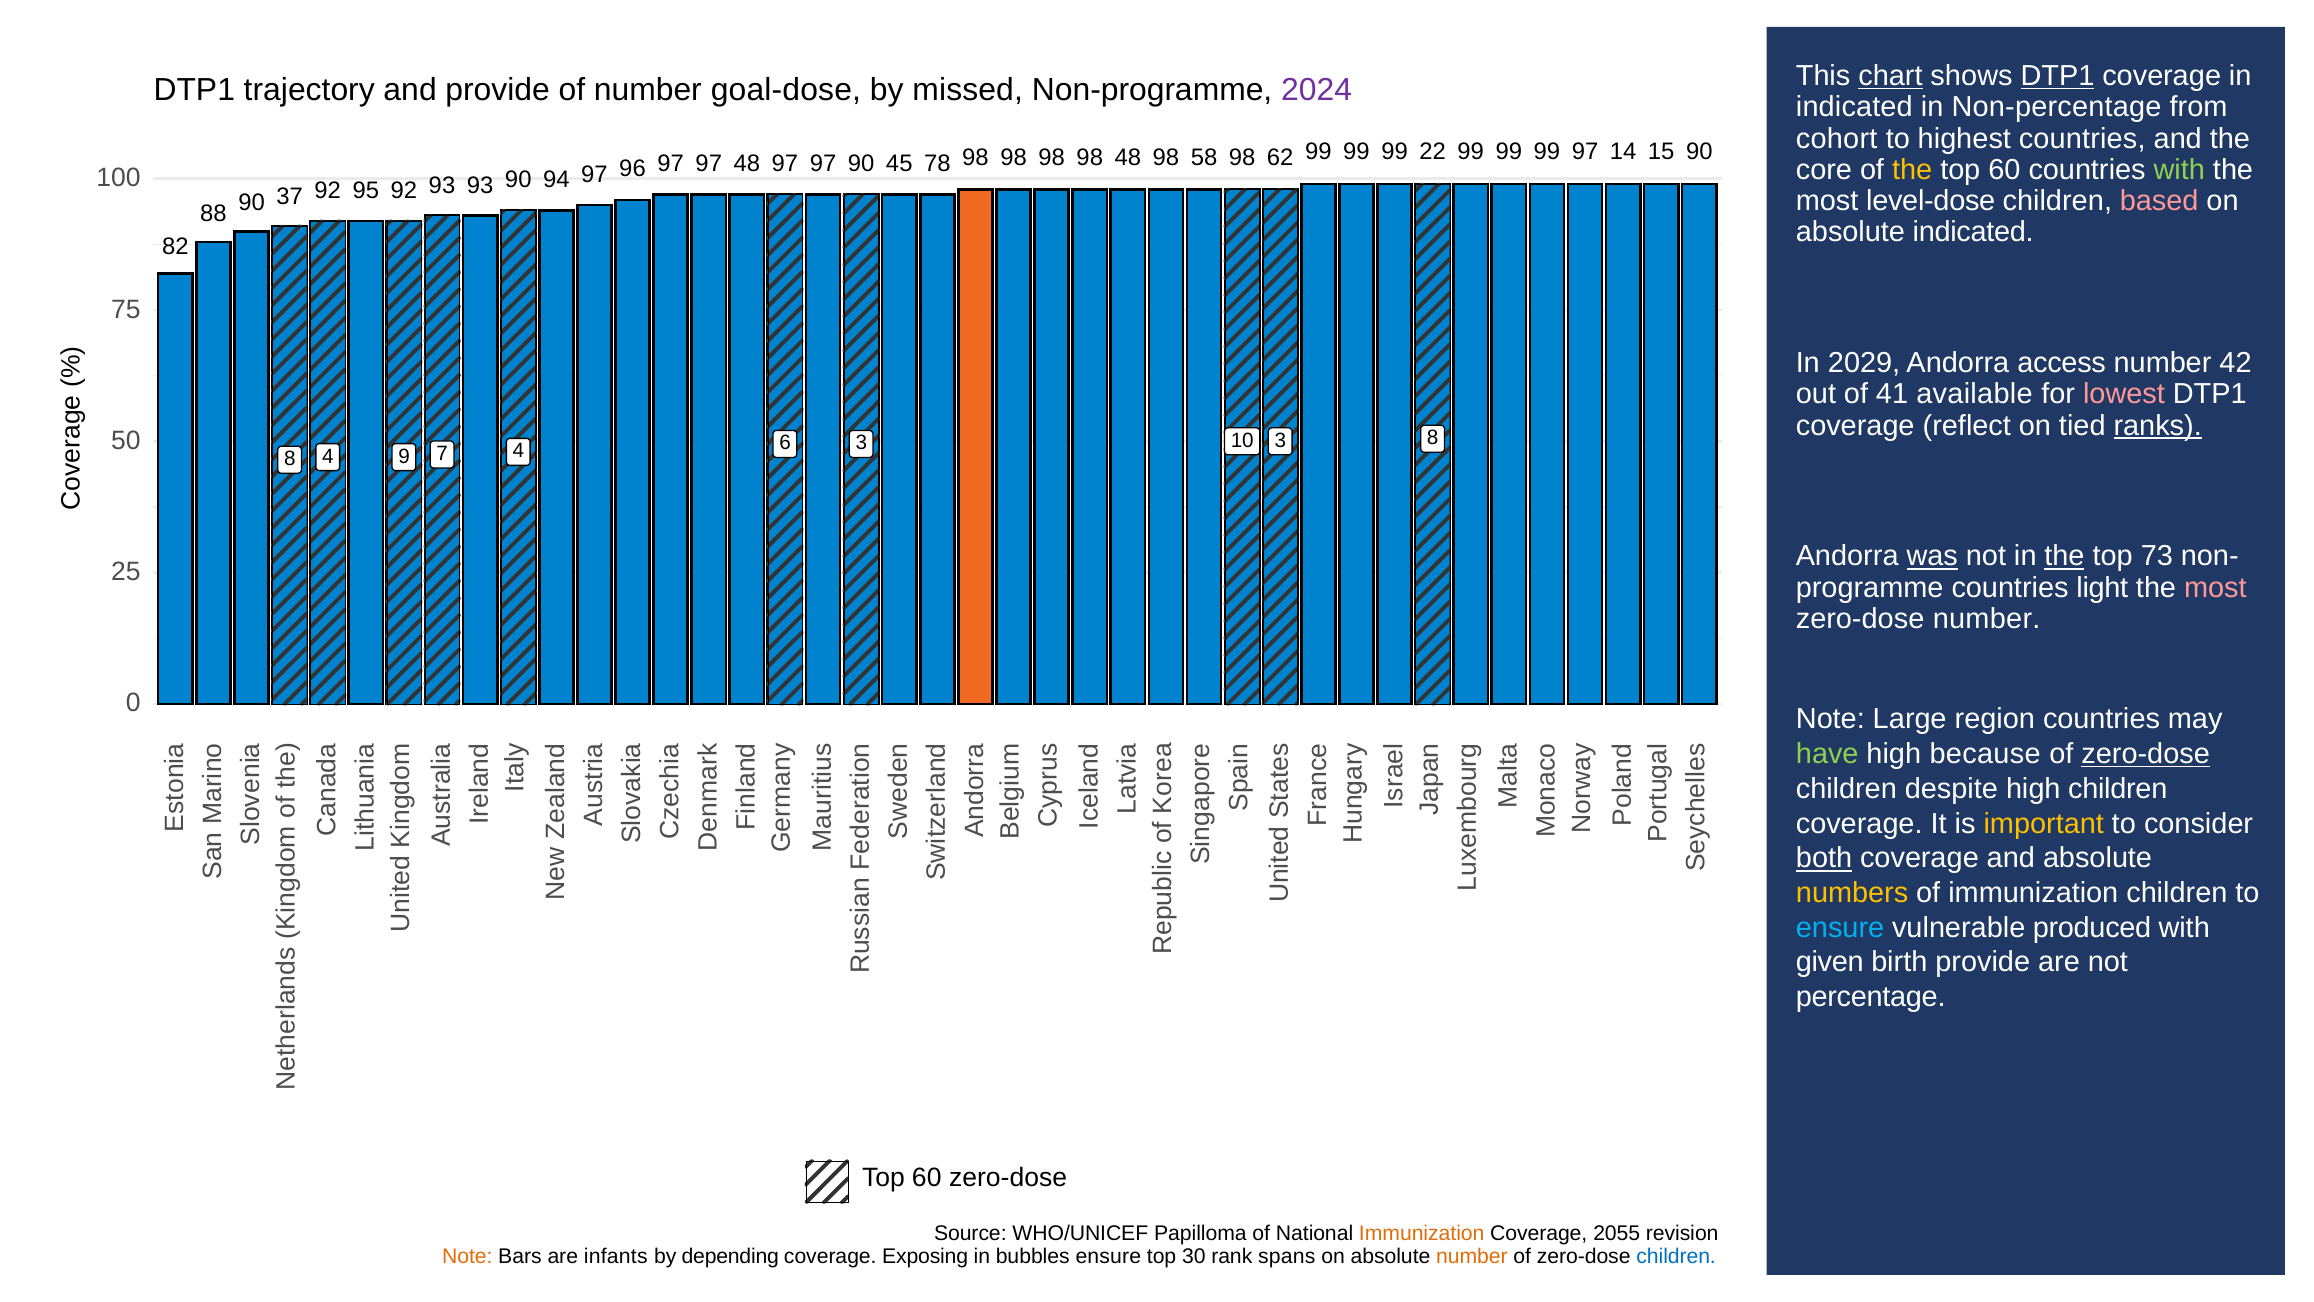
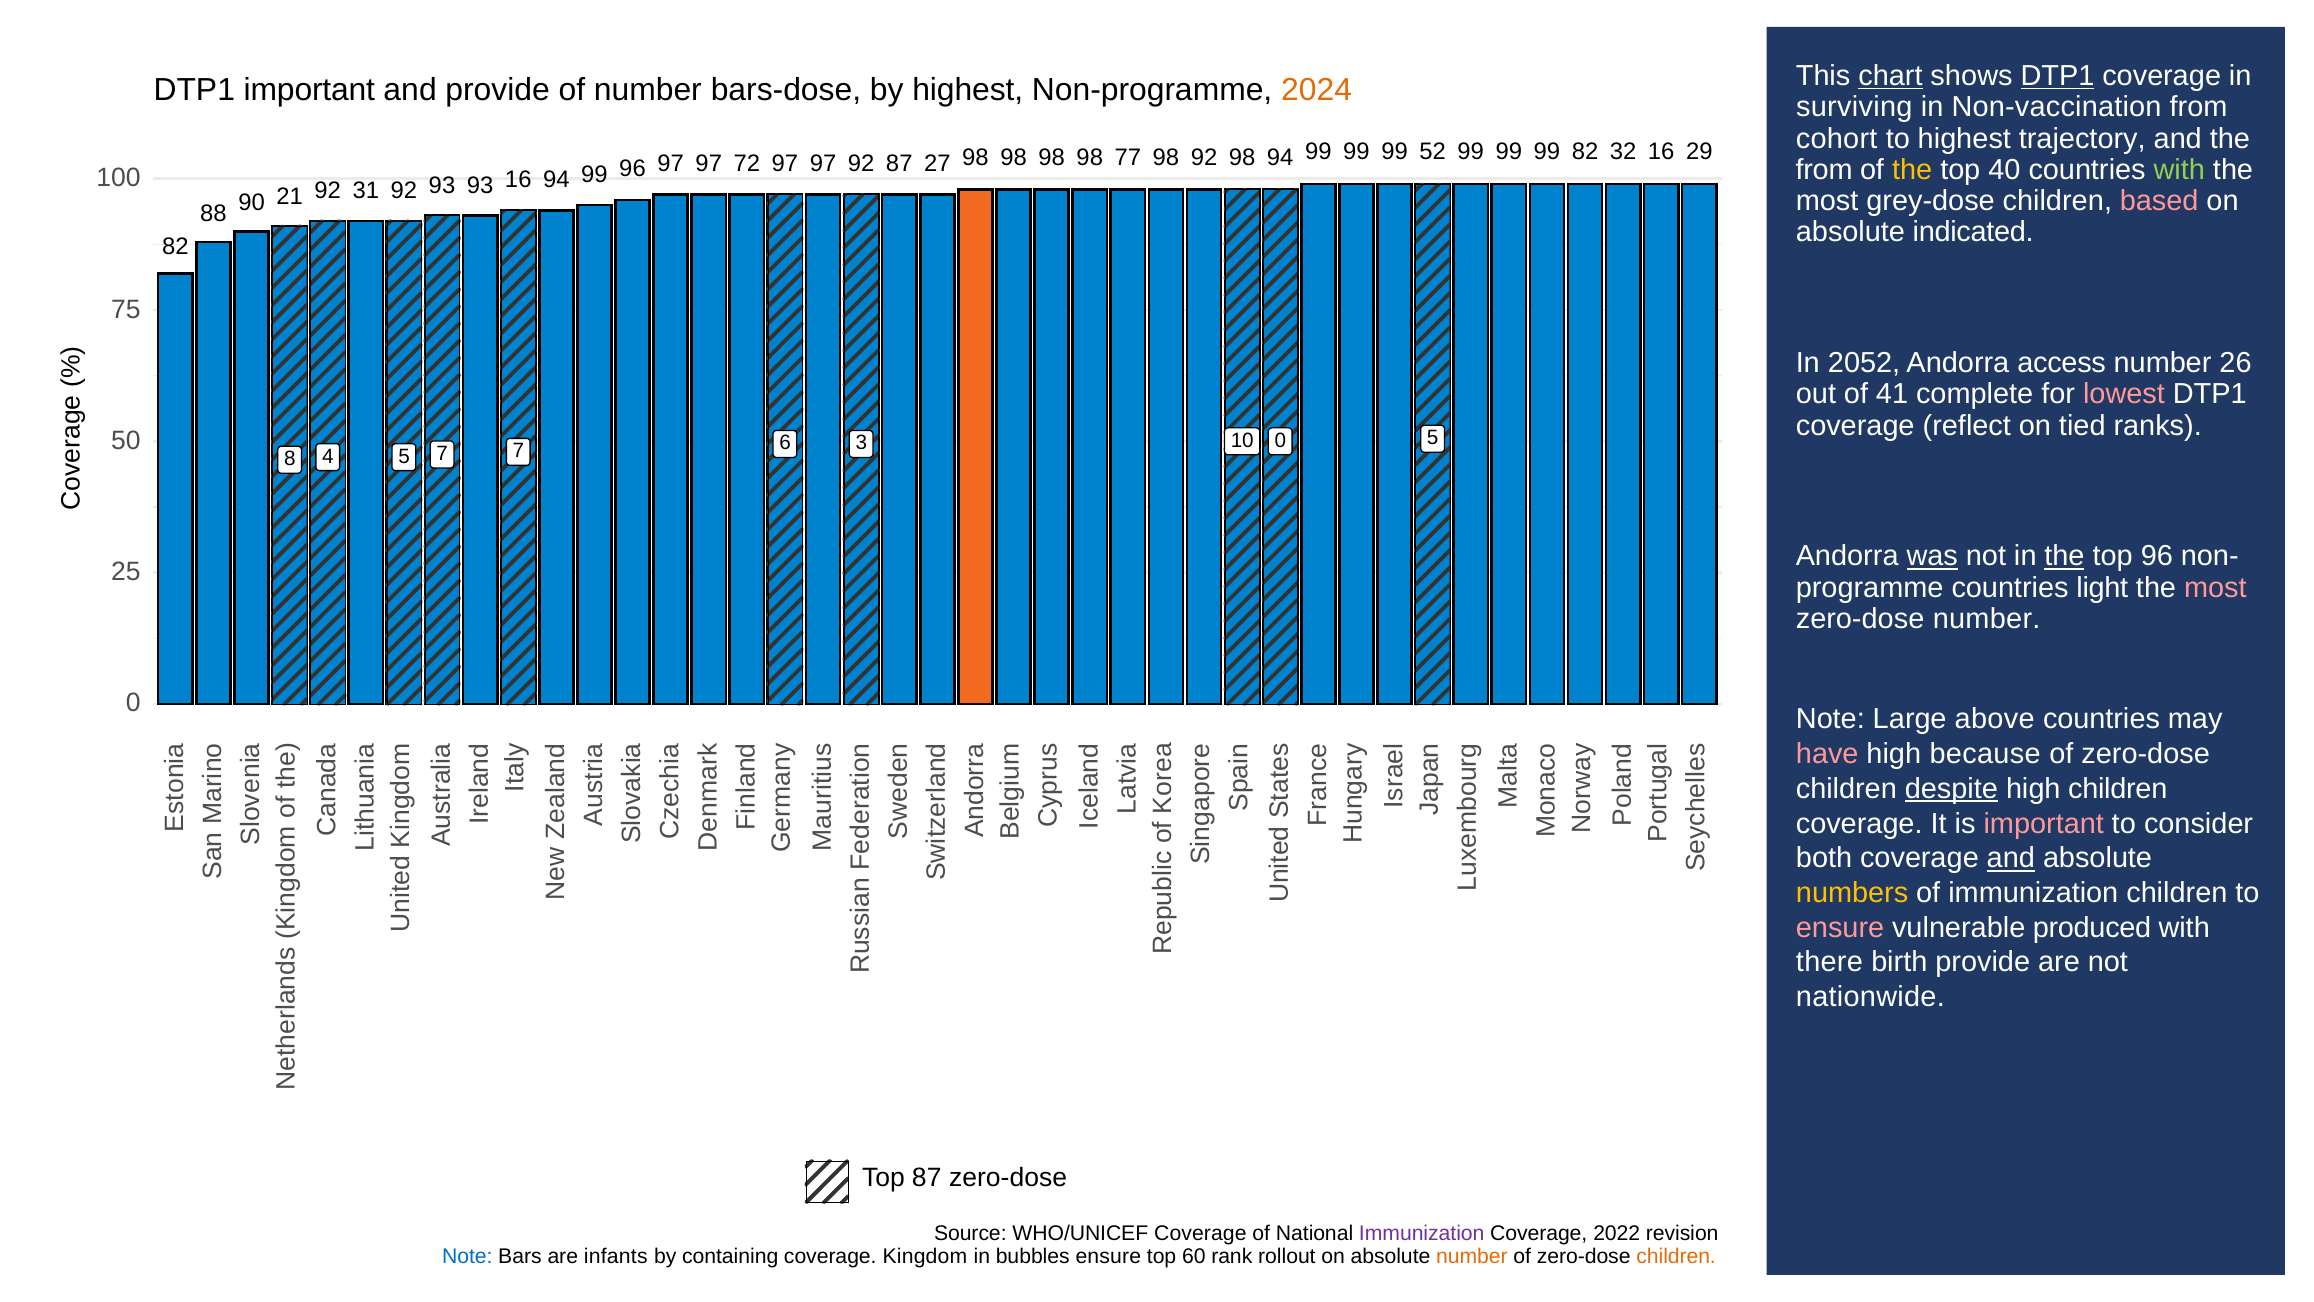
DTP1 trajectory: trajectory -> important (309, 90)
goal-dose: goal-dose -> bars-dose (786, 90)
by missed: missed -> highest (968, 90)
2024 colour: purple -> orange (1317, 90)
indicated: indicated -> surviving (1854, 107)
Non-percentage: Non-percentage -> Non-vaccination (2057, 107)
highest countries: countries -> trajectory (2082, 139)
99 97: 97 -> 82 (1585, 152)
14: 14 -> 32 (1623, 152)
99 15: 15 -> 16 (1661, 152)
99 90: 90 -> 29 (1699, 152)
98 48: 48 -> 77 (1128, 158)
98 58: 58 -> 92 (1204, 158)
22: 22 -> 52 (1433, 152)
97 48: 48 -> 72 (747, 163)
97 45: 45 -> 87 (899, 163)
78: 78 -> 27 (937, 163)
97 62: 62 -> 94 (1280, 158)
core: core -> from (1824, 170)
60: 60 -> 40 (2004, 170)
95: 95 -> 31 (366, 191)
93 90: 90 -> 16 (518, 180)
94 97: 97 -> 99 (594, 174)
96 90: 90 -> 92 (861, 163)
level-dose: level-dose -> grey-dose (1931, 201)
37: 37 -> 21 (290, 197)
2029: 2029 -> 2052 (1864, 363)
42: 42 -> 26 (2236, 363)
available: available -> complete (1975, 394)
ranks underline: present -> none (2158, 425)
10 8: 8 -> 5 (1433, 438)
6 3: 3 -> 0 (1280, 440)
7 4: 4 -> 7 (518, 451)
8 9: 9 -> 5 (404, 456)
top 73: 73 -> 96 (2157, 556)
region: region -> above (1995, 719)
have colour: light green -> pink (1827, 754)
zero-dose underline: present -> none (2146, 754)
despite underline: none -> present (1951, 789)
important colour: yellow -> pink (2044, 823)
both underline: present -> none (1824, 858)
and underline: none -> present (2011, 858)
ensure colour: light blue -> pink (1840, 927)
given: given -> there (1829, 962)
percentage: percentage -> nationwide (1870, 997)
60: 60 -> 87 (927, 1178)
WHO/UNICEF Papilloma: Papilloma -> Coverage (1200, 1233)
Immunization colour: orange -> purple (1422, 1233)
2055: 2055 -> 2022 (1617, 1233)
Note colour: orange -> blue (467, 1256)
depending: depending -> containing (730, 1256)
Exposing: Exposing -> Kingdom (925, 1256)
30: 30 -> 60 (1194, 1256)
spans: spans -> rollout (1287, 1256)
children colour: blue -> orange (1676, 1256)
